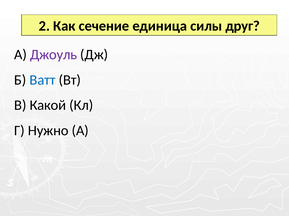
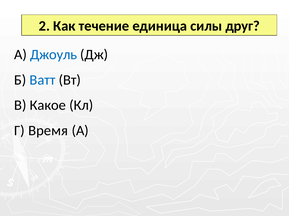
сечение: сечение -> течение (104, 26)
Джоуль colour: purple -> blue (54, 55)
Какой: Какой -> Какое (48, 106)
Нужно: Нужно -> Время (48, 131)
